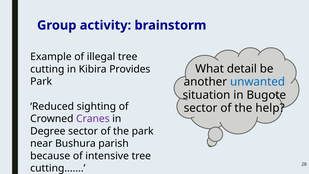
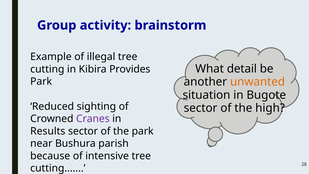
unwanted colour: blue -> orange (258, 82)
help: help -> high (270, 108)
Degree: Degree -> Results (48, 131)
